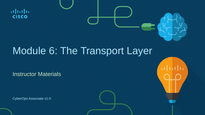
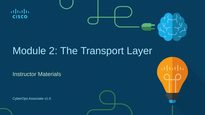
6: 6 -> 2 (53, 51)
